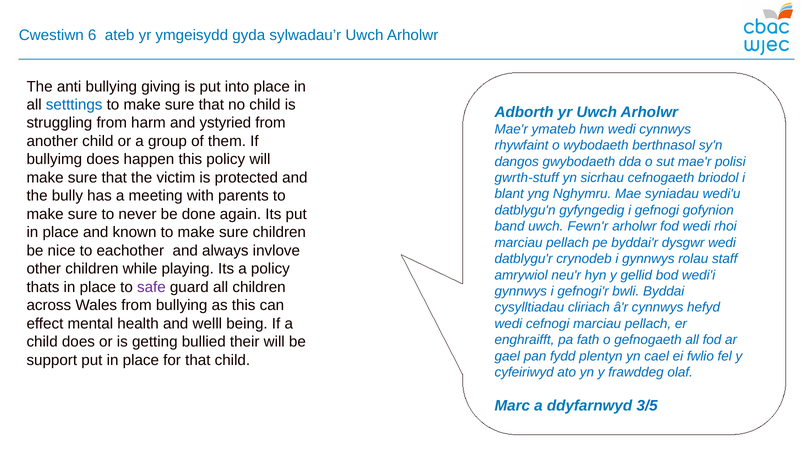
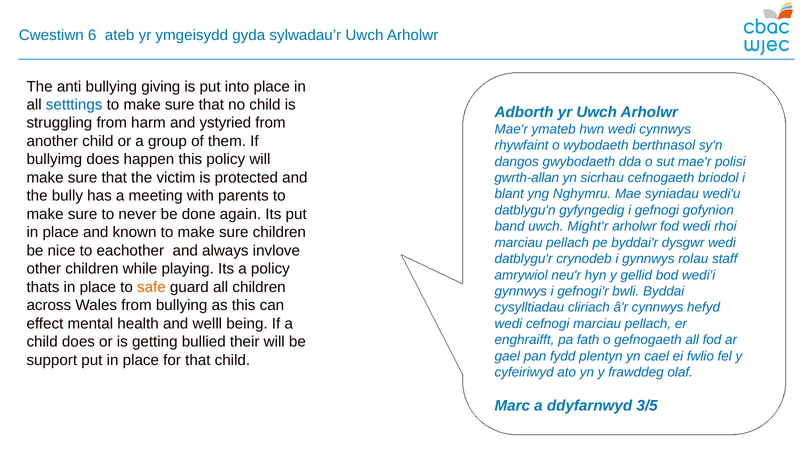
gwrth-stuff: gwrth-stuff -> gwrth-allan (527, 178)
Fewn'r: Fewn'r -> Might'r (588, 227)
safe colour: purple -> orange (151, 287)
